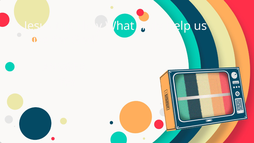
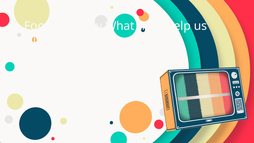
Jesus: Jesus -> Food (38, 26)
